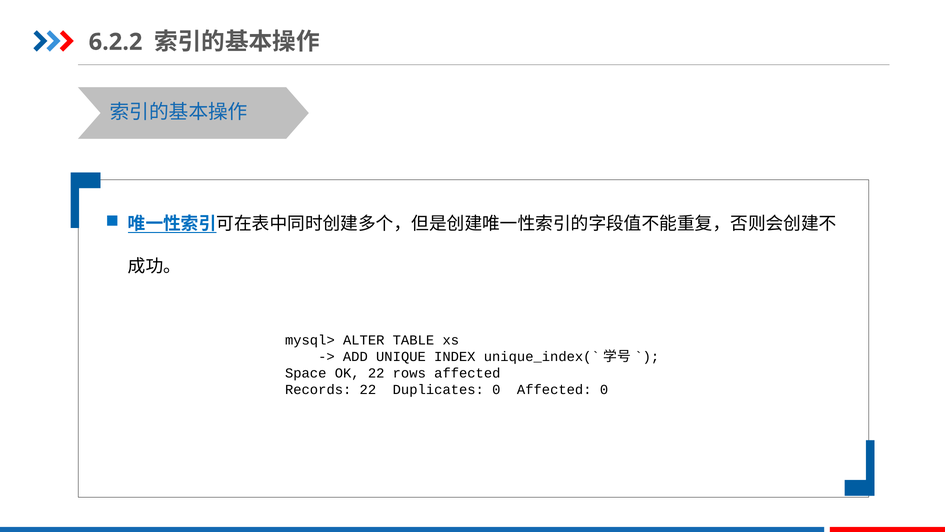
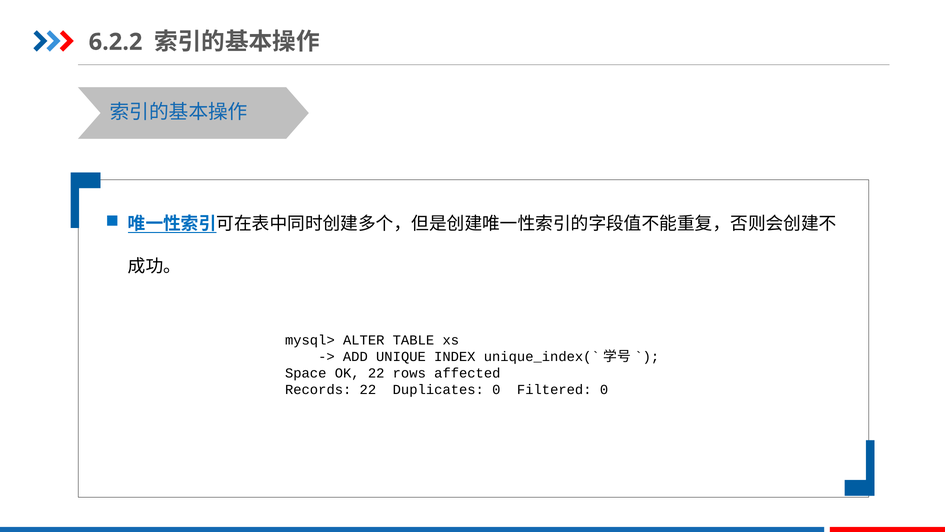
0 Affected: Affected -> Filtered (554, 390)
